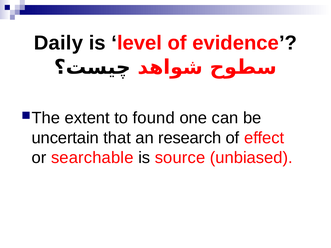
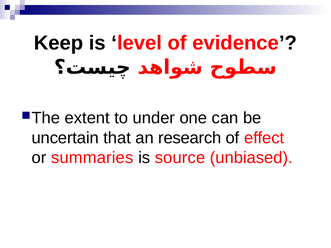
Daily: Daily -> Keep (59, 43)
found: found -> under (154, 118)
searchable: searchable -> summaries (92, 158)
